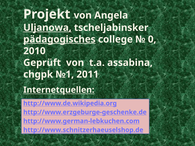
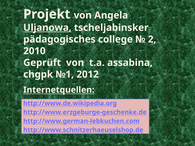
pädagogisches underline: present -> none (59, 39)
0: 0 -> 2 (152, 39)
2011: 2011 -> 2012 (88, 74)
